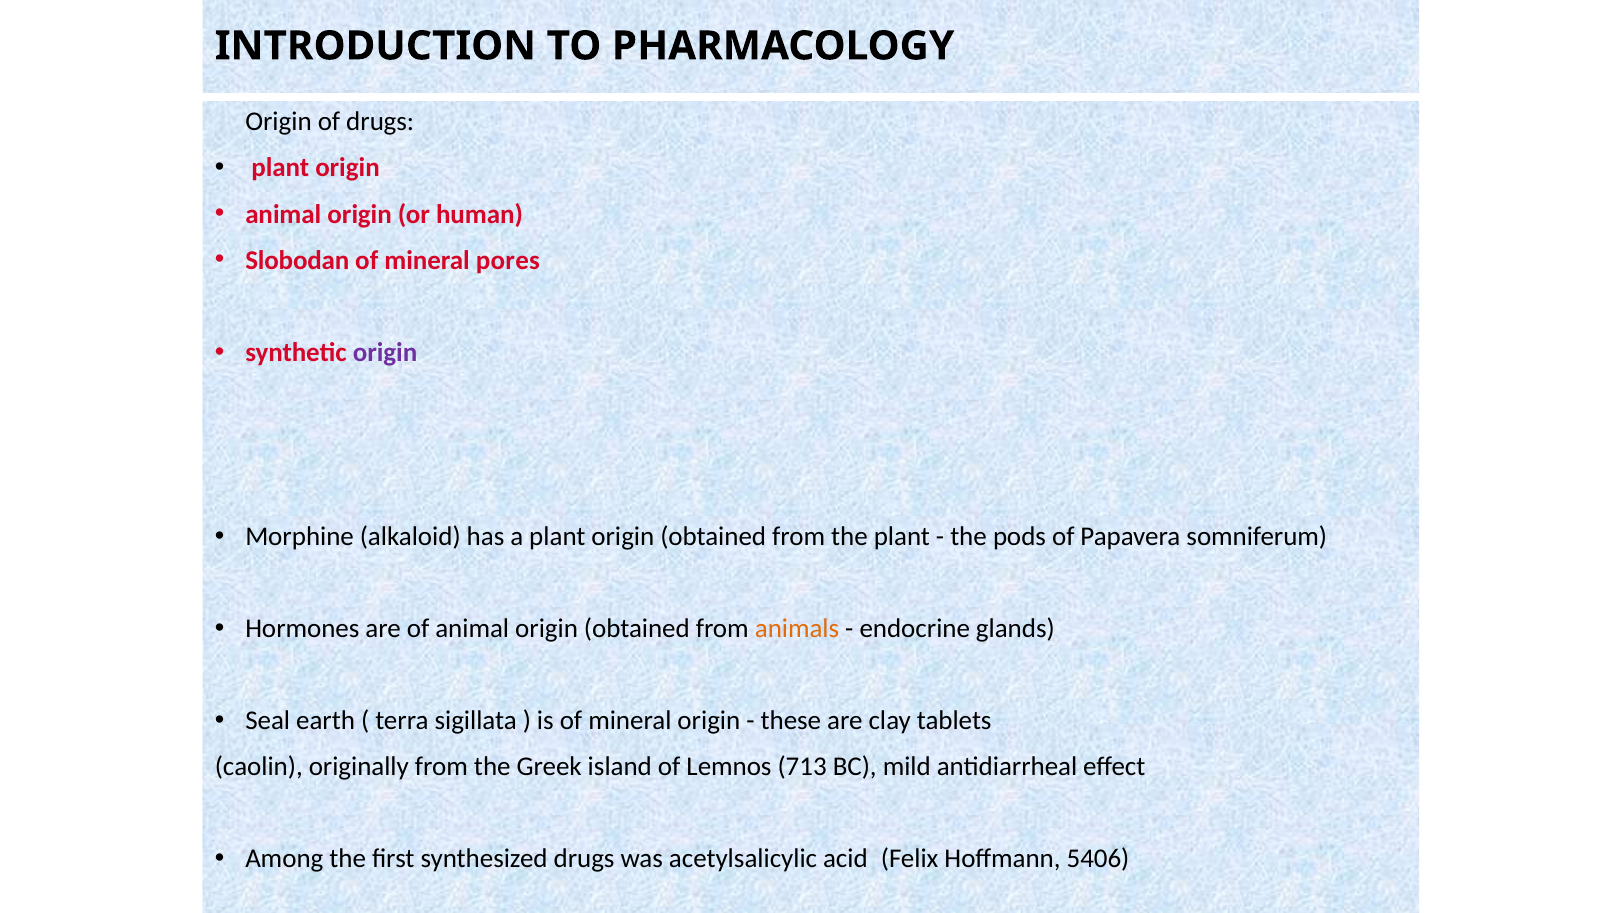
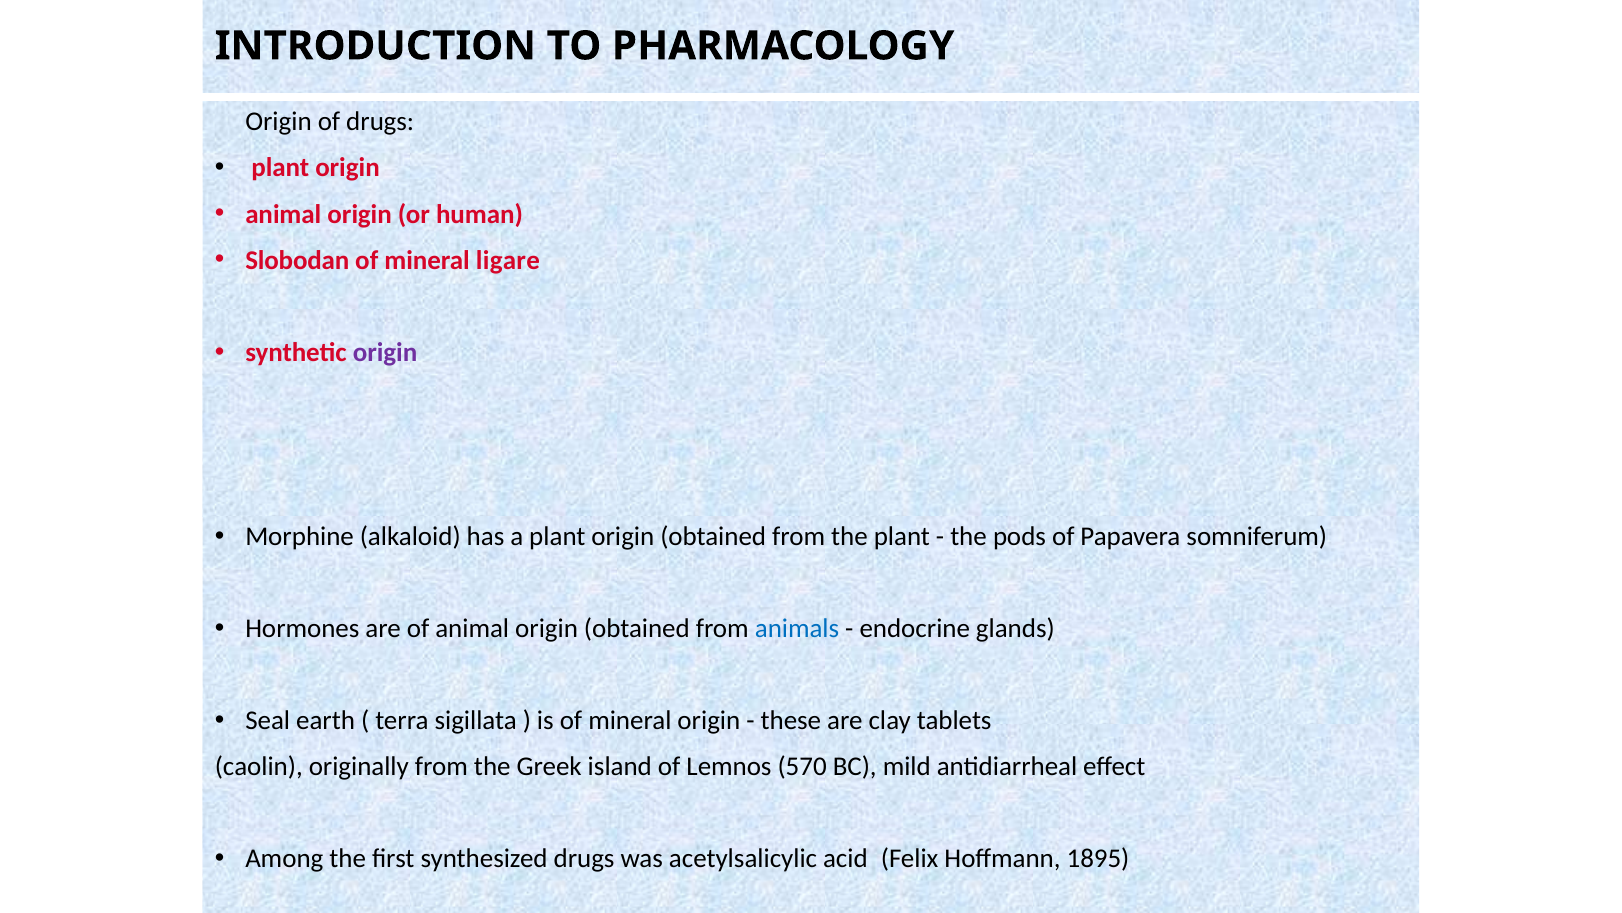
pores: pores -> ligare (508, 260)
animals colour: orange -> blue (797, 628)
713: 713 -> 570 (802, 766)
5406: 5406 -> 1895 (1098, 858)
